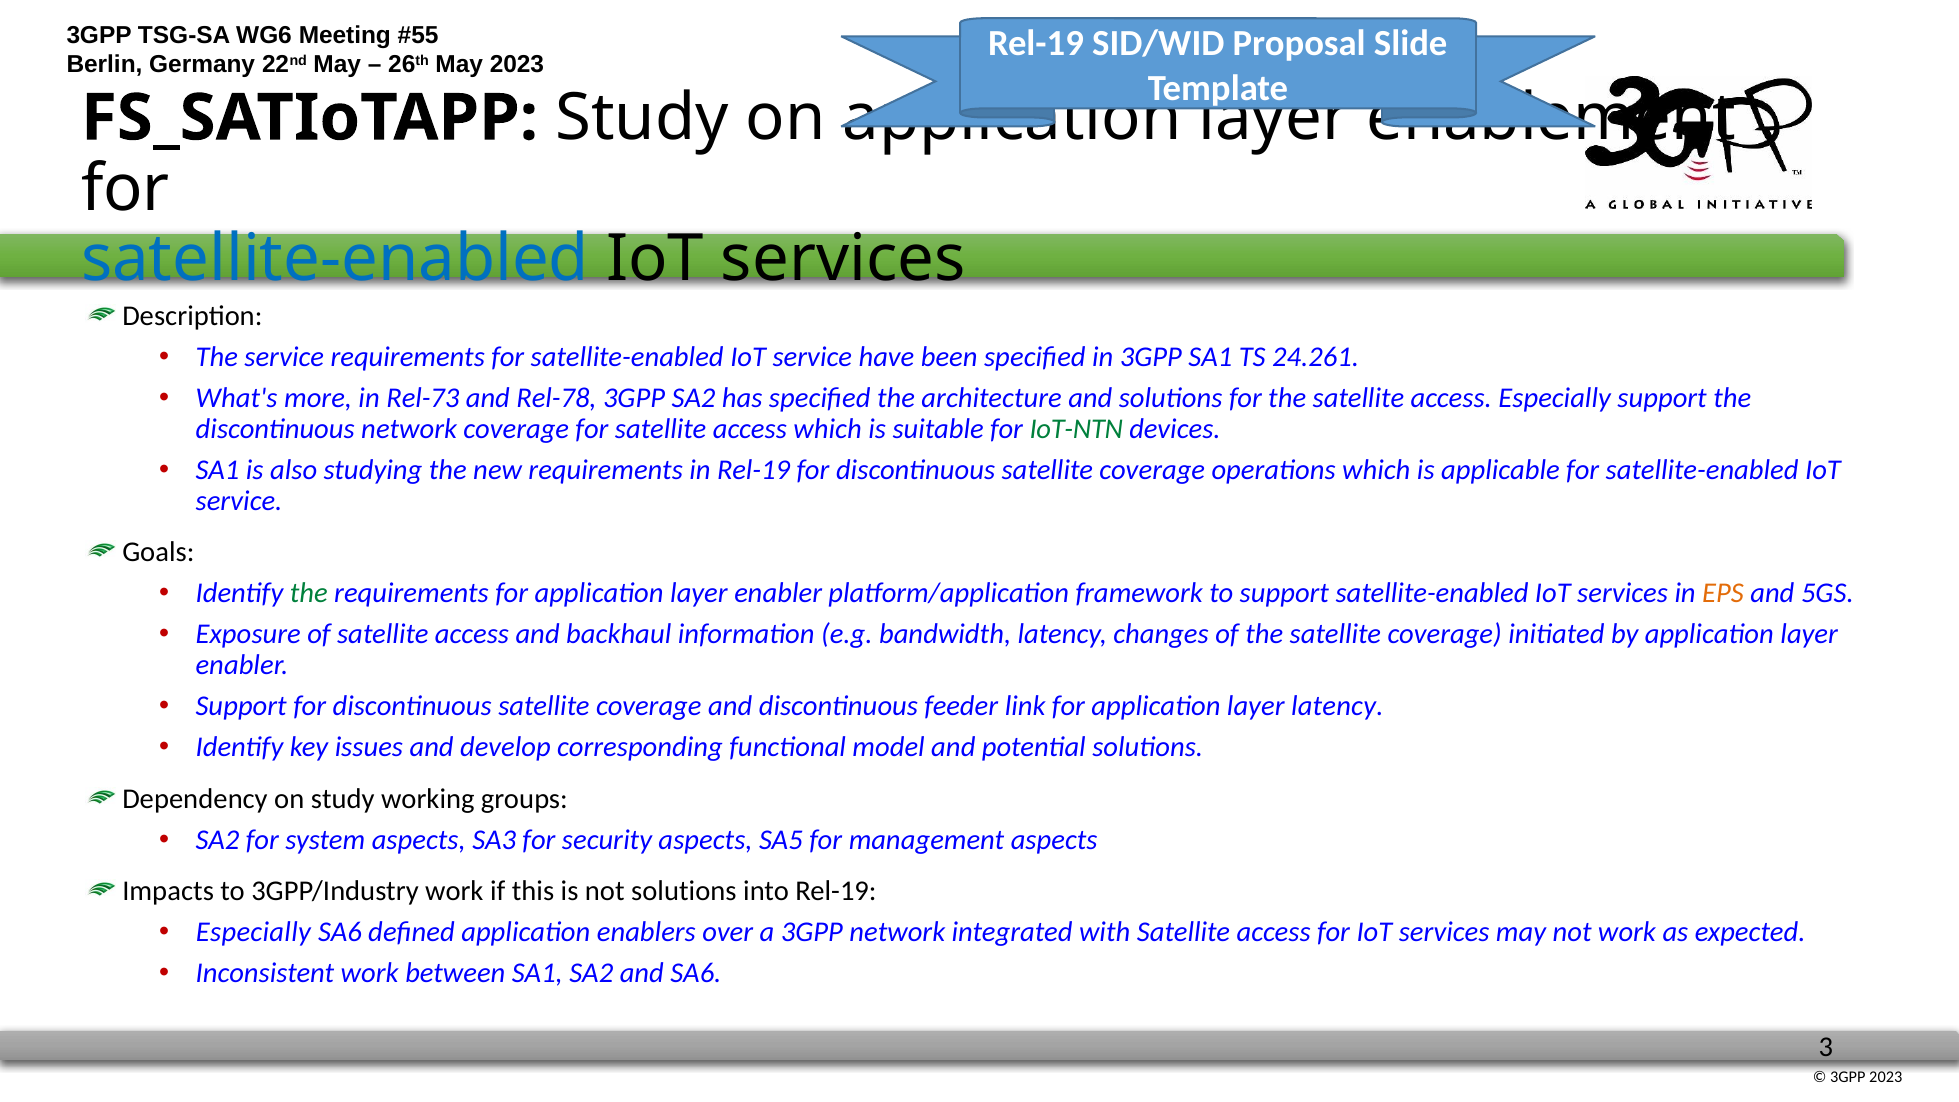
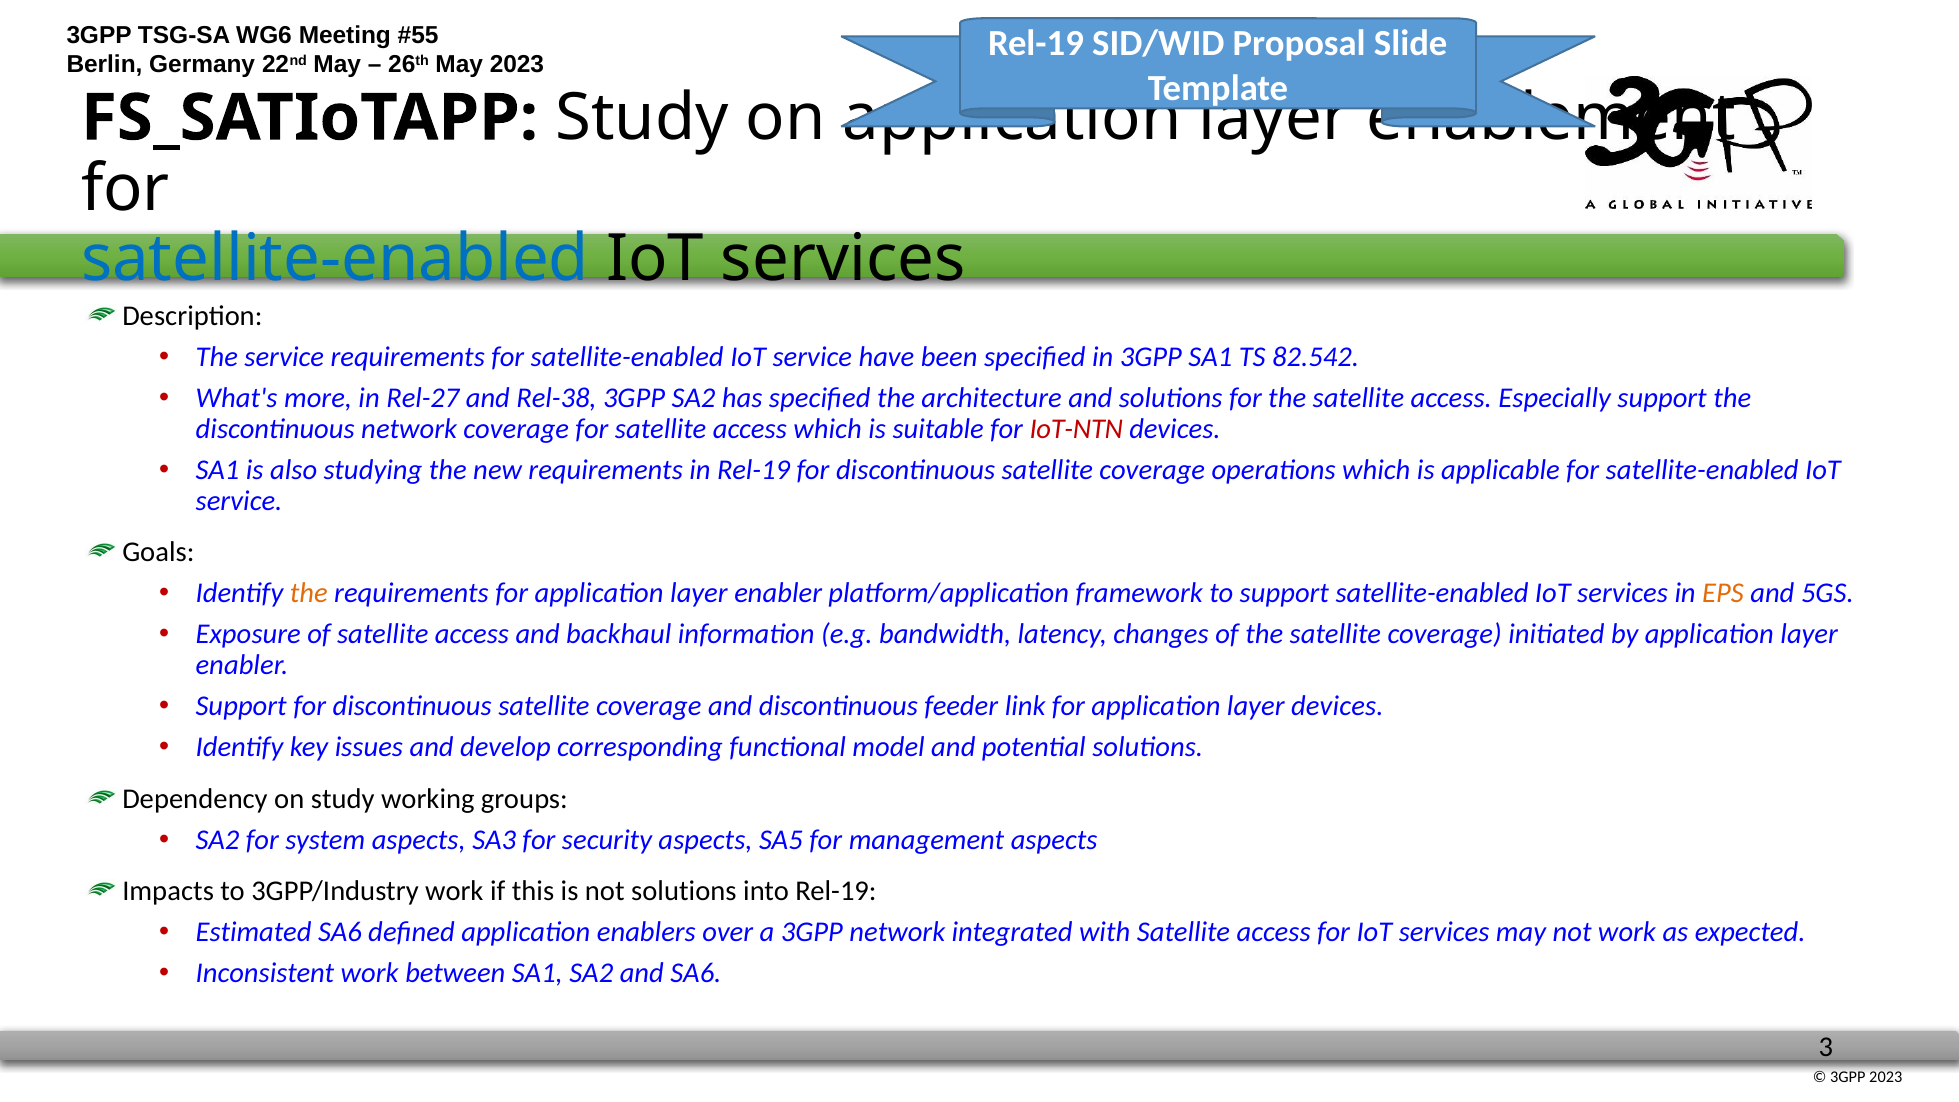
24.261: 24.261 -> 82.542 (1316, 357)
Rel-73: Rel-73 -> Rel-27 (423, 398)
Rel-78: Rel-78 -> Rel-38 (556, 398)
IoT-NTN colour: green -> red (1076, 429)
the colour: green -> orange (309, 593)
layer latency: latency -> devices (1337, 706)
Especially: Especially -> Estimated (254, 932)
